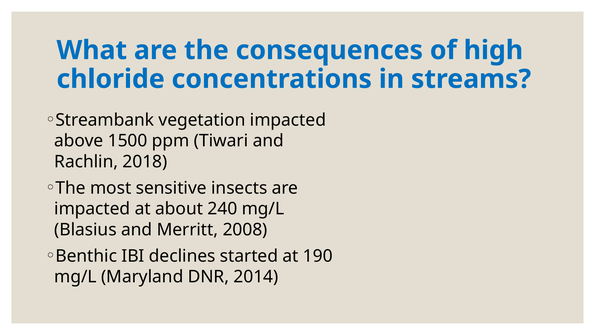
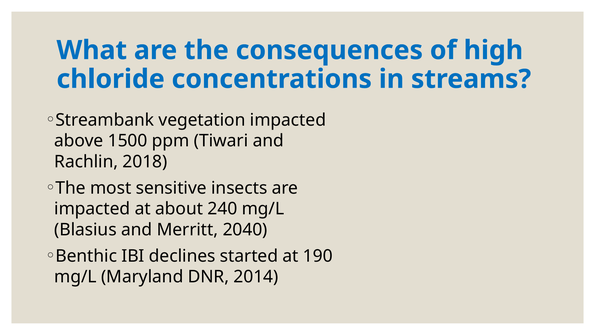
2008: 2008 -> 2040 (245, 229)
